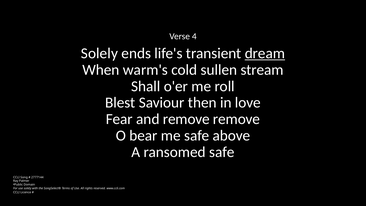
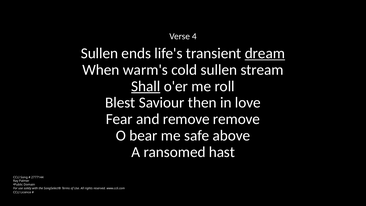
Solely: Solely -> Sullen (99, 53)
Shall underline: none -> present (146, 86)
ransomed safe: safe -> hast (222, 152)
